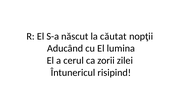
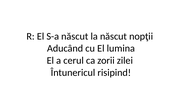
la căutat: căutat -> născut (113, 36)
